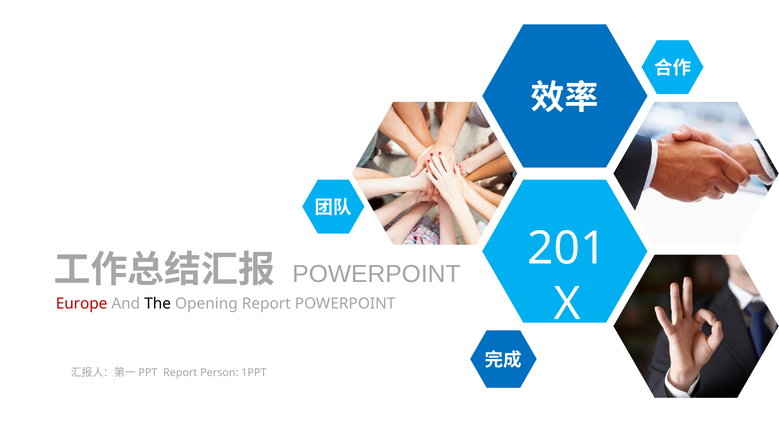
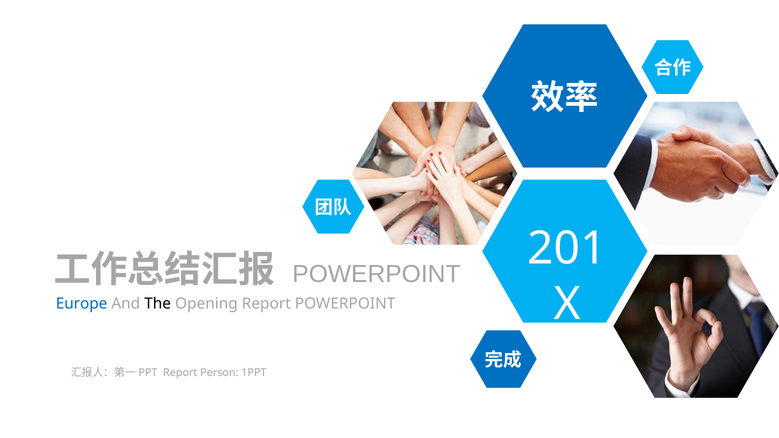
Europe colour: red -> blue (82, 304)
